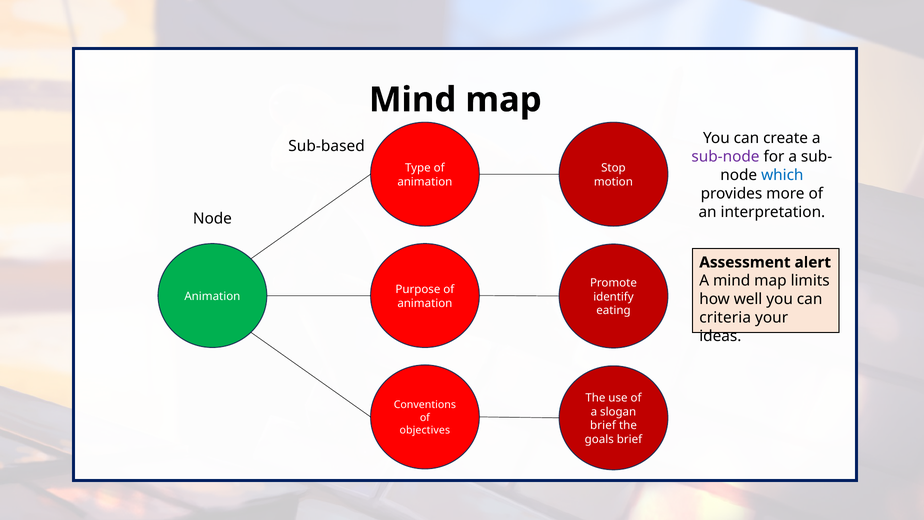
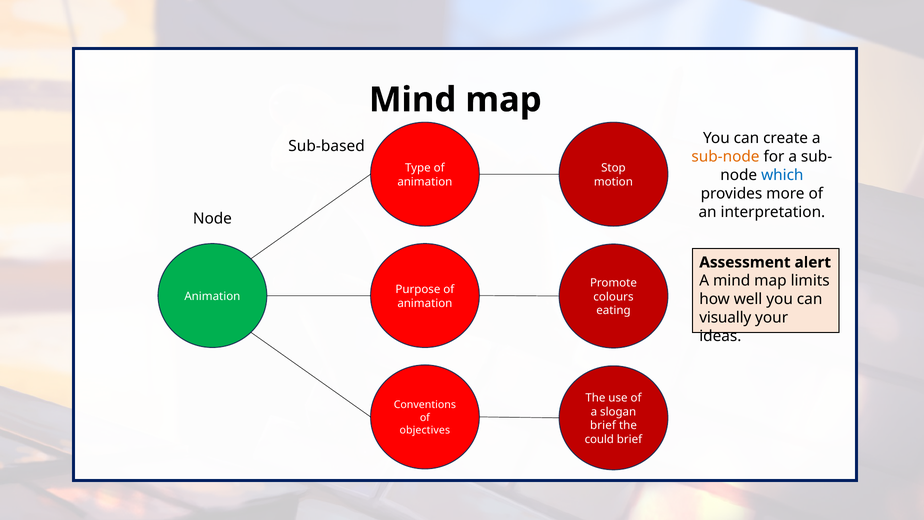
sub-node colour: purple -> orange (726, 157)
identify: identify -> colours (613, 297)
criteria: criteria -> visually (725, 318)
goals: goals -> could (599, 439)
